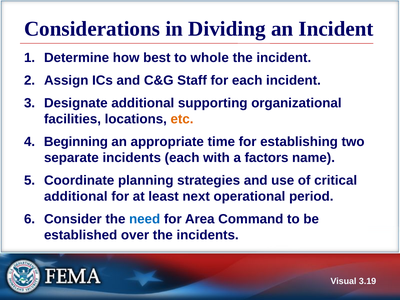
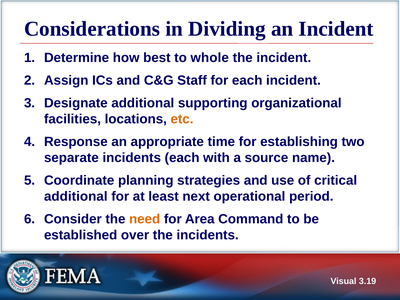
Beginning: Beginning -> Response (76, 142)
factors: factors -> source (266, 158)
need colour: blue -> orange (145, 219)
